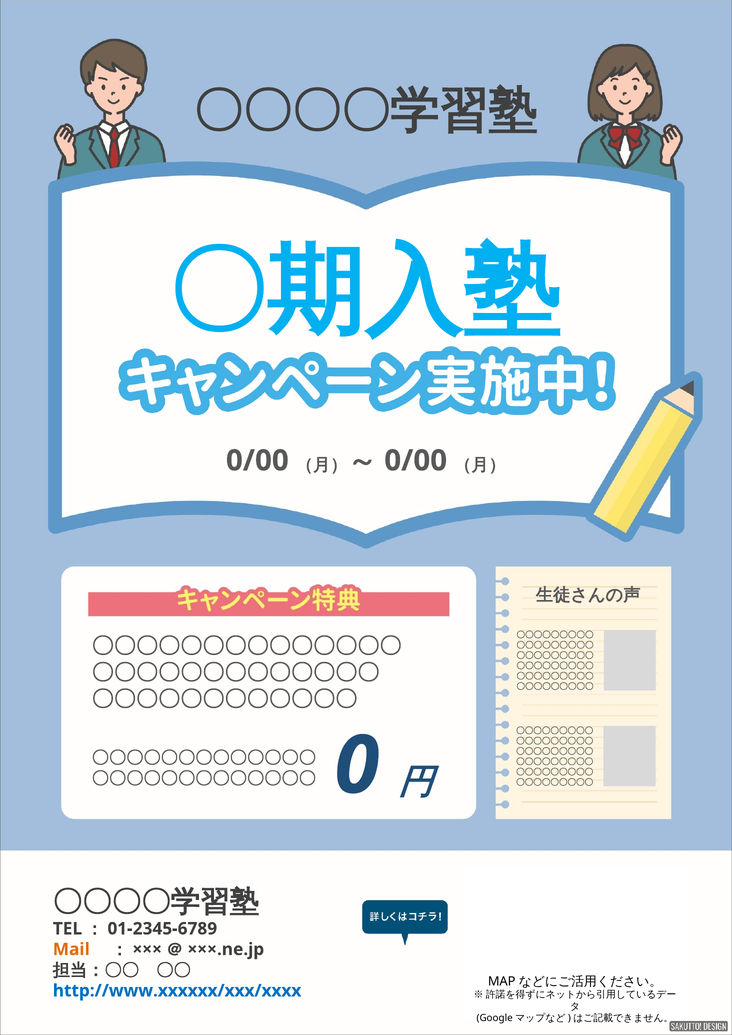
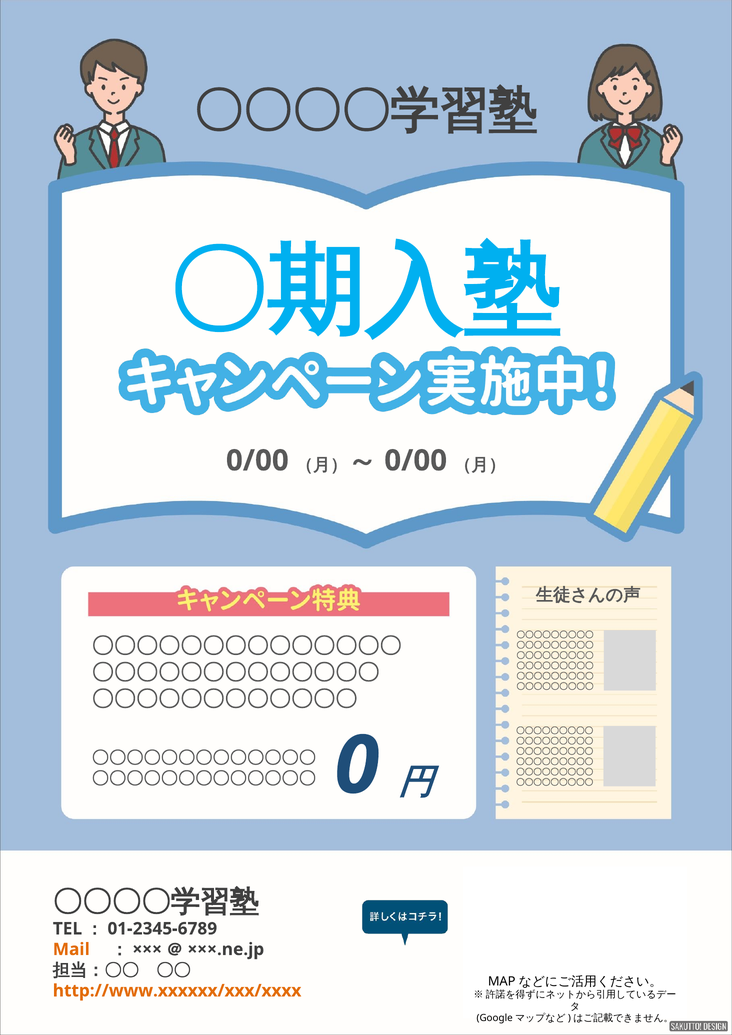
http://www.xxxxxx/xxx/xxxx colour: blue -> orange (177, 991)
